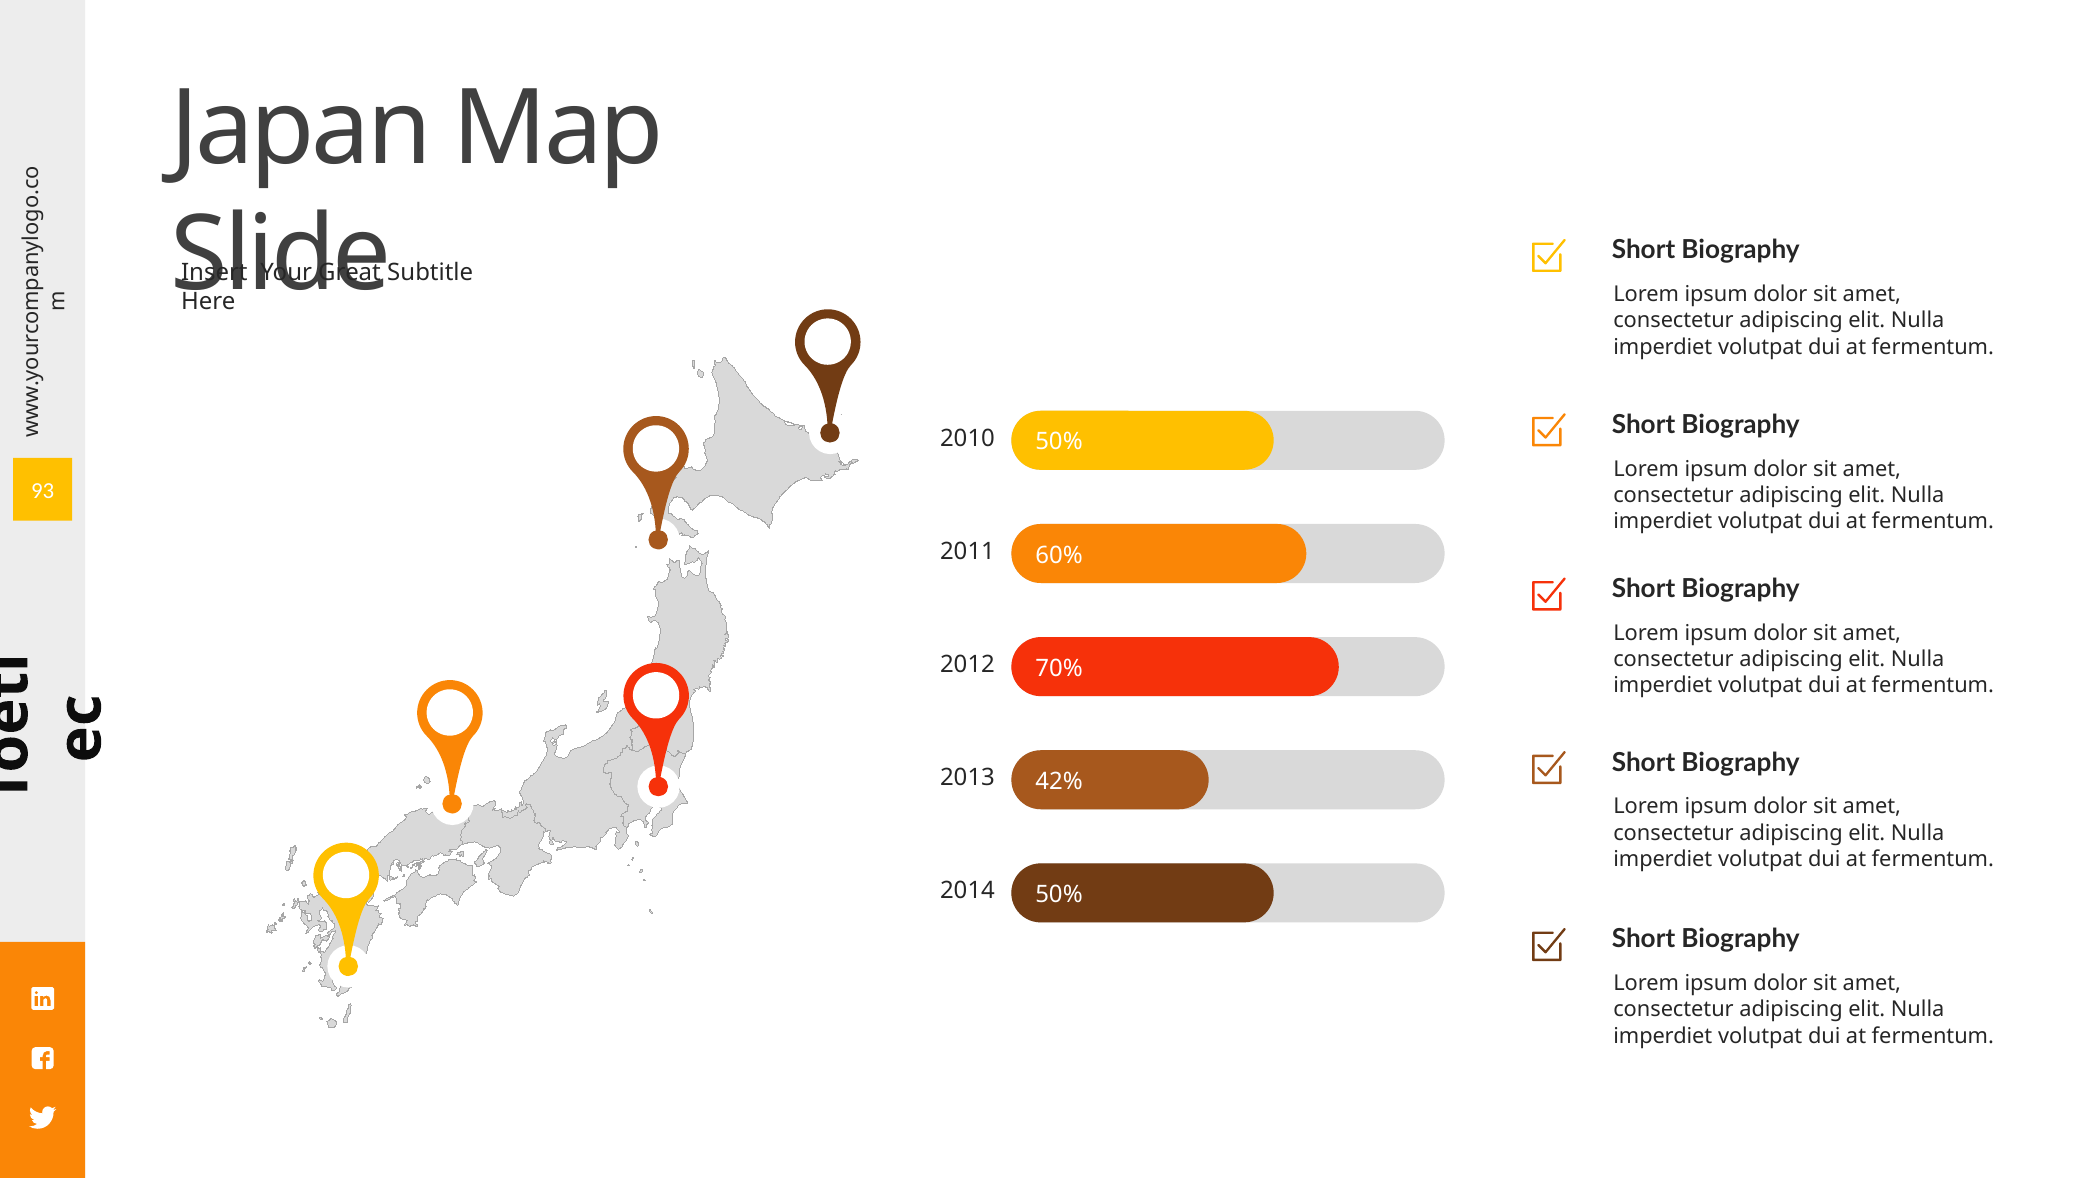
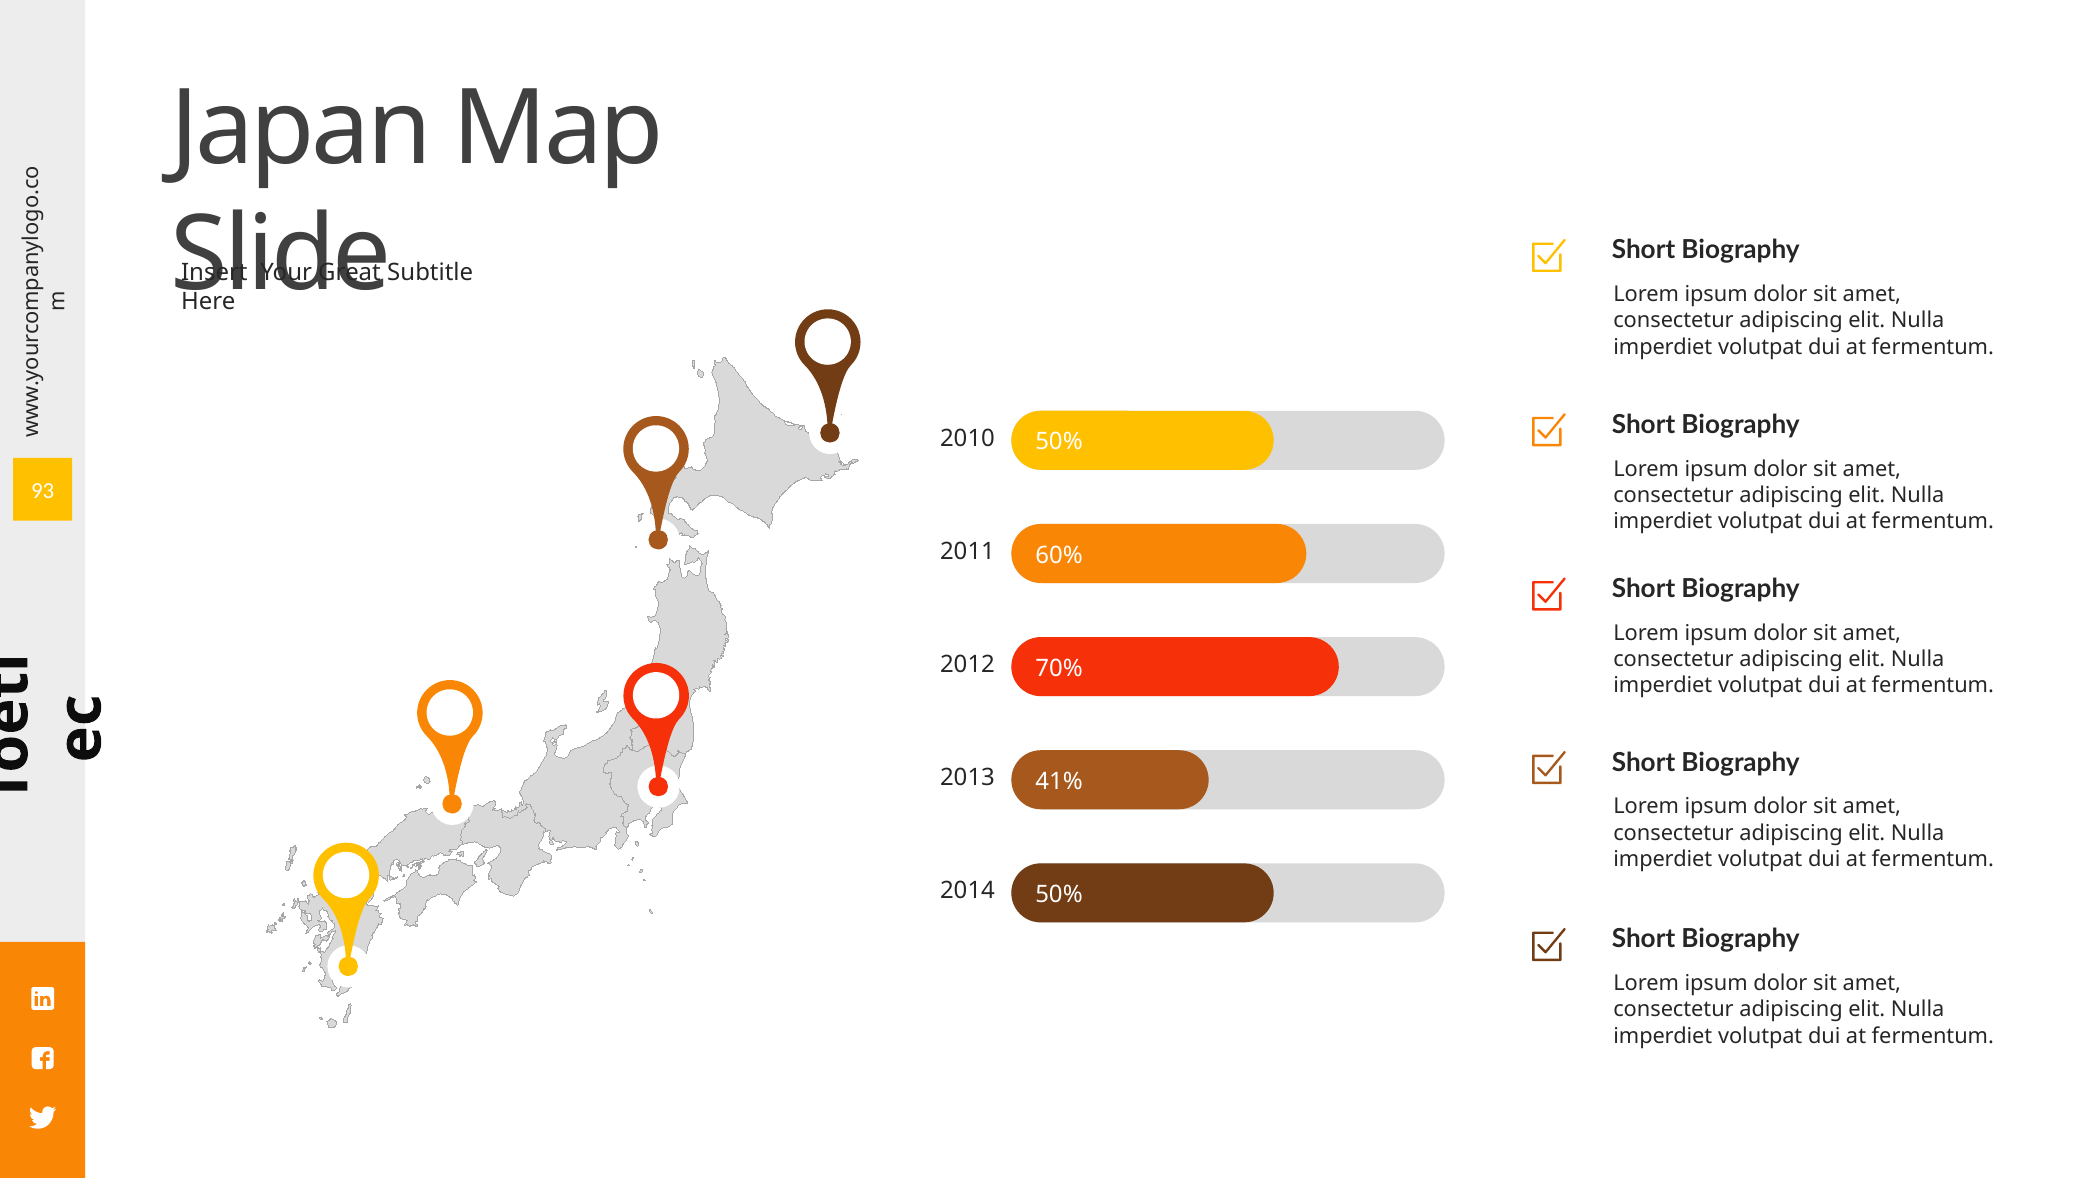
42%: 42% -> 41% (1059, 781)
